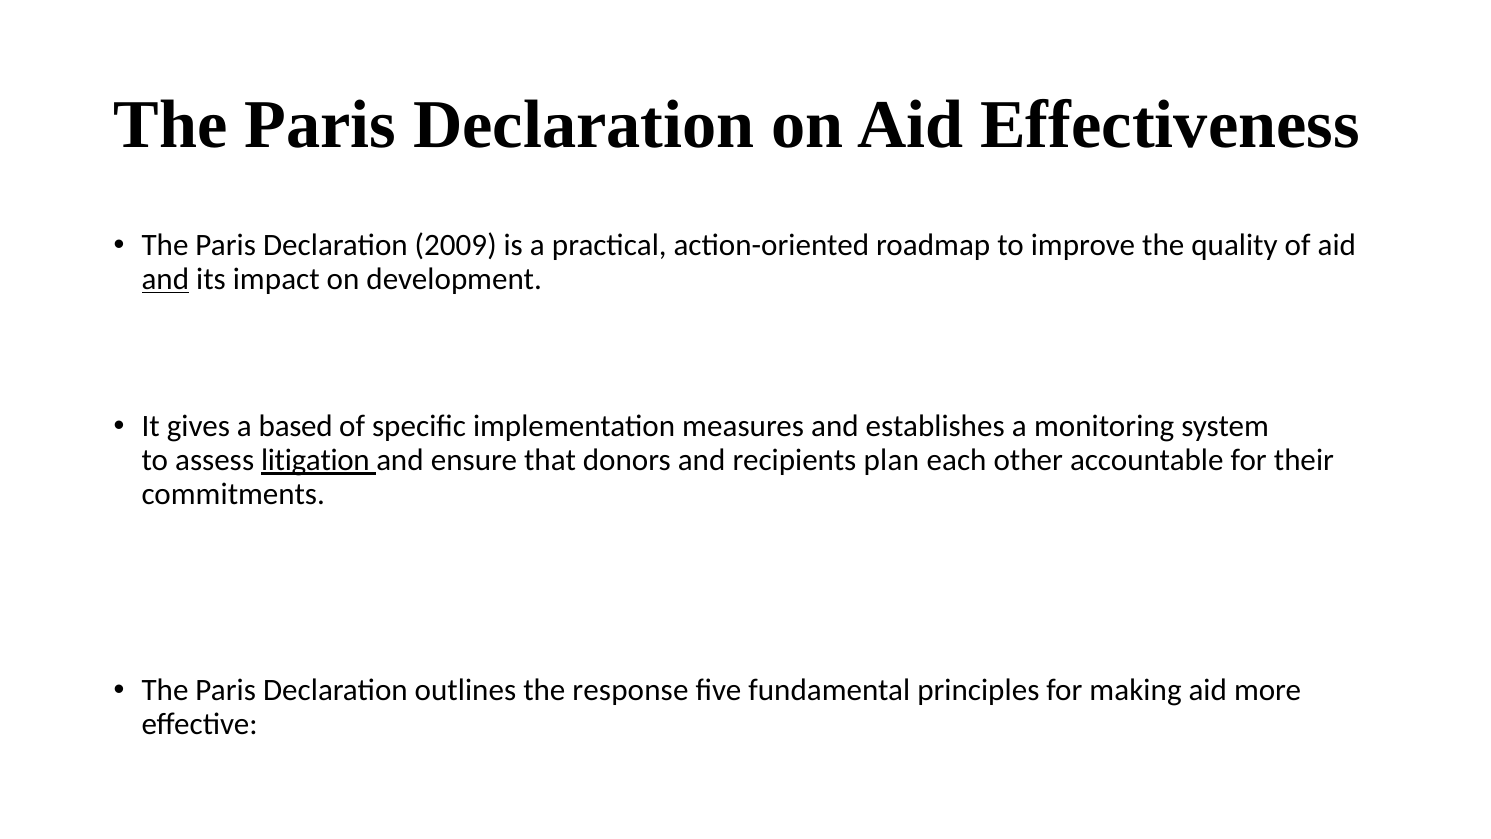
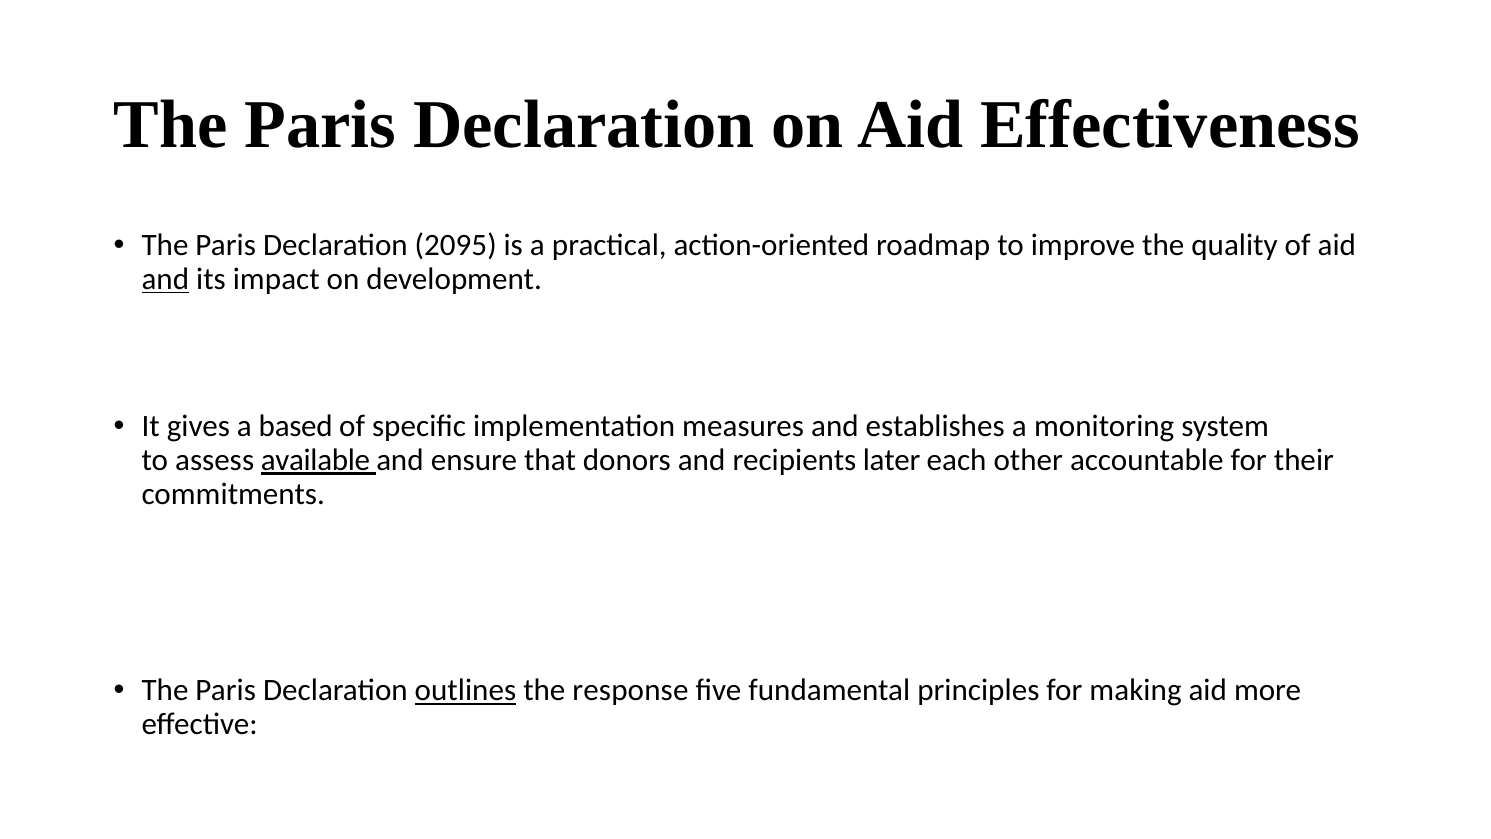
2009: 2009 -> 2095 (456, 245)
litigation: litigation -> available (315, 460)
plan: plan -> later (892, 460)
outlines underline: none -> present (465, 690)
